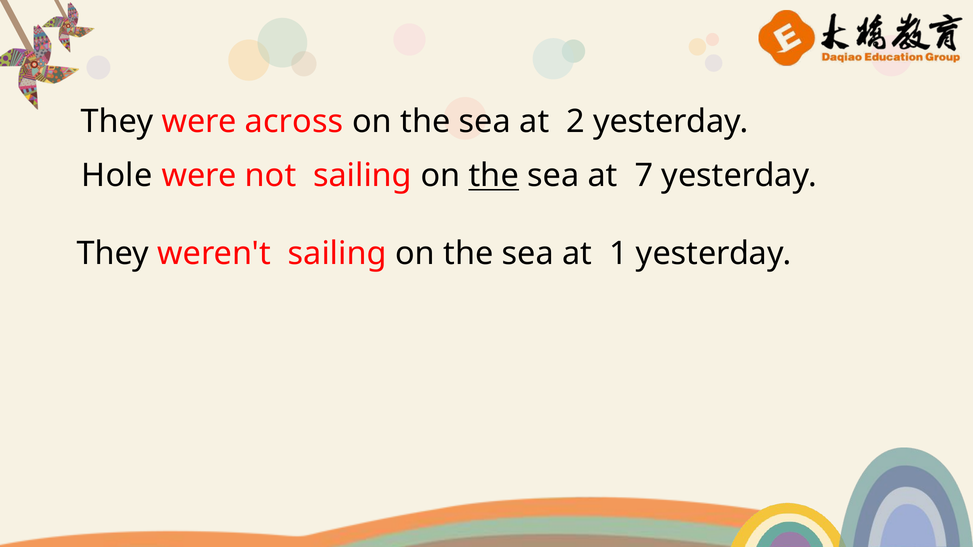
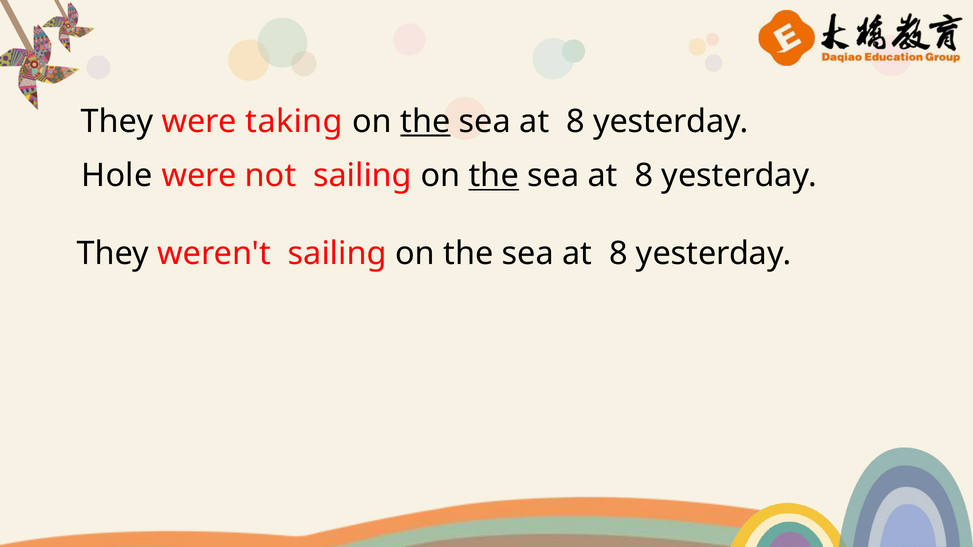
across: across -> taking (294, 121)
the underline: none -> present (425, 121)
2: 2 -> 8 (575, 121)
7: 7 -> 8 (644, 176)
1: 1 -> 8 (618, 254)
